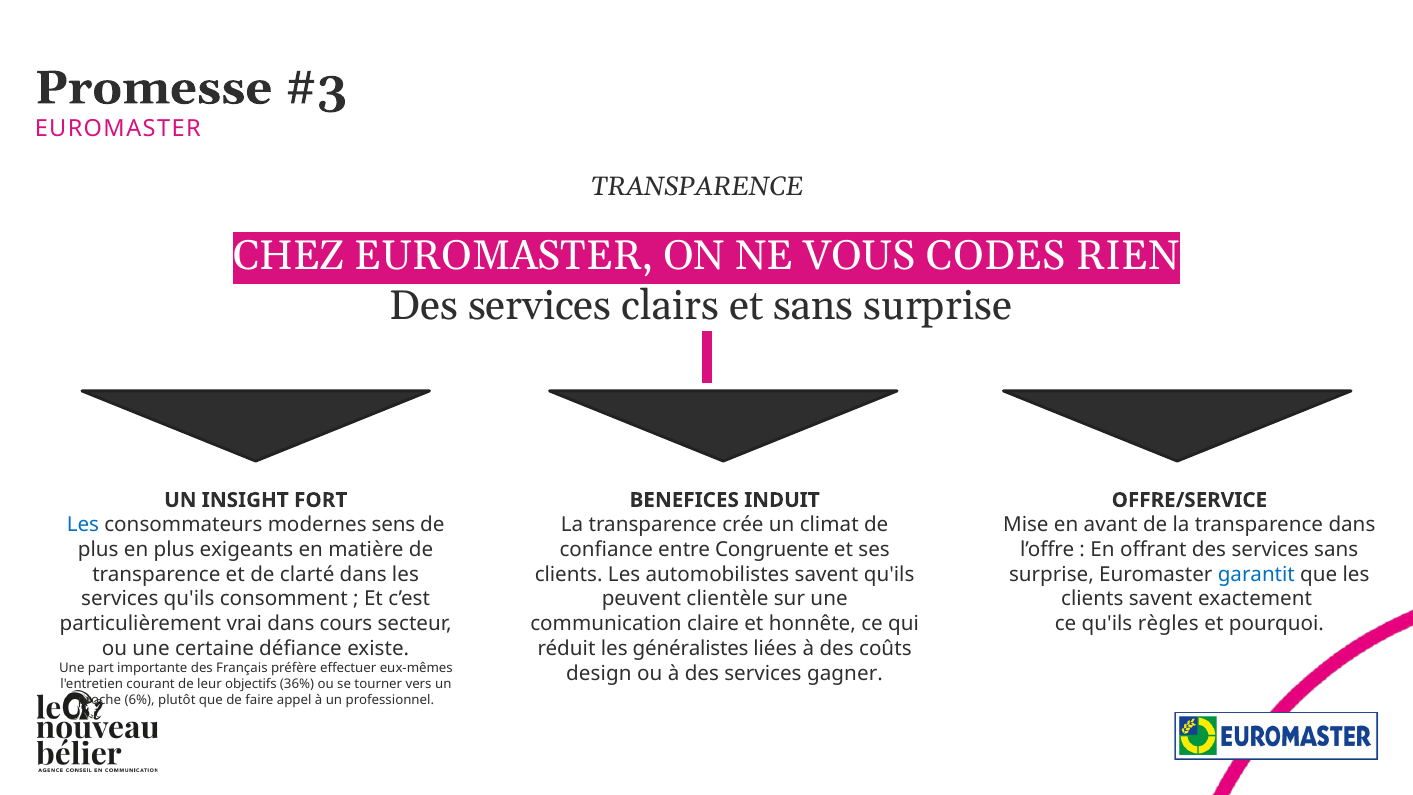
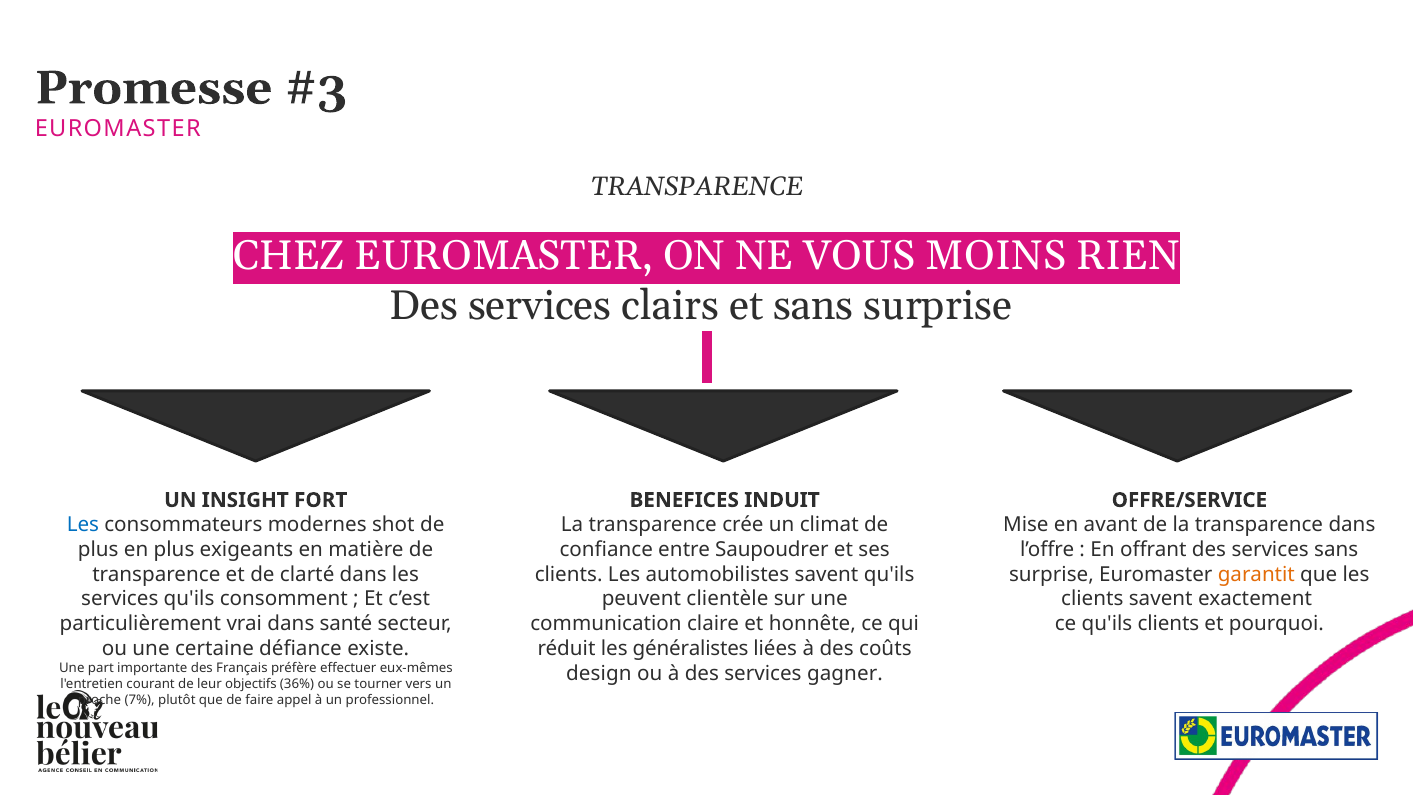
CODES: CODES -> MOINS (996, 256)
sens: sens -> shot (393, 525)
Congruente: Congruente -> Saupoudrer (772, 549)
garantit colour: blue -> orange (1256, 574)
cours: cours -> santé (346, 624)
qu'ils règles: règles -> clients (1168, 624)
6%: 6% -> 7% (140, 700)
